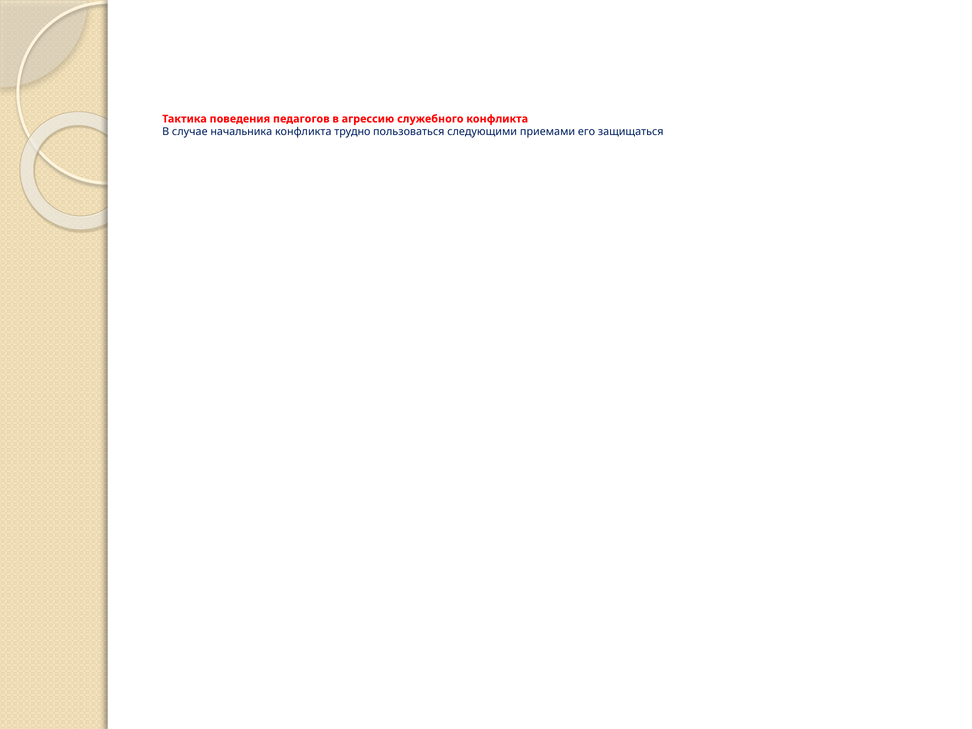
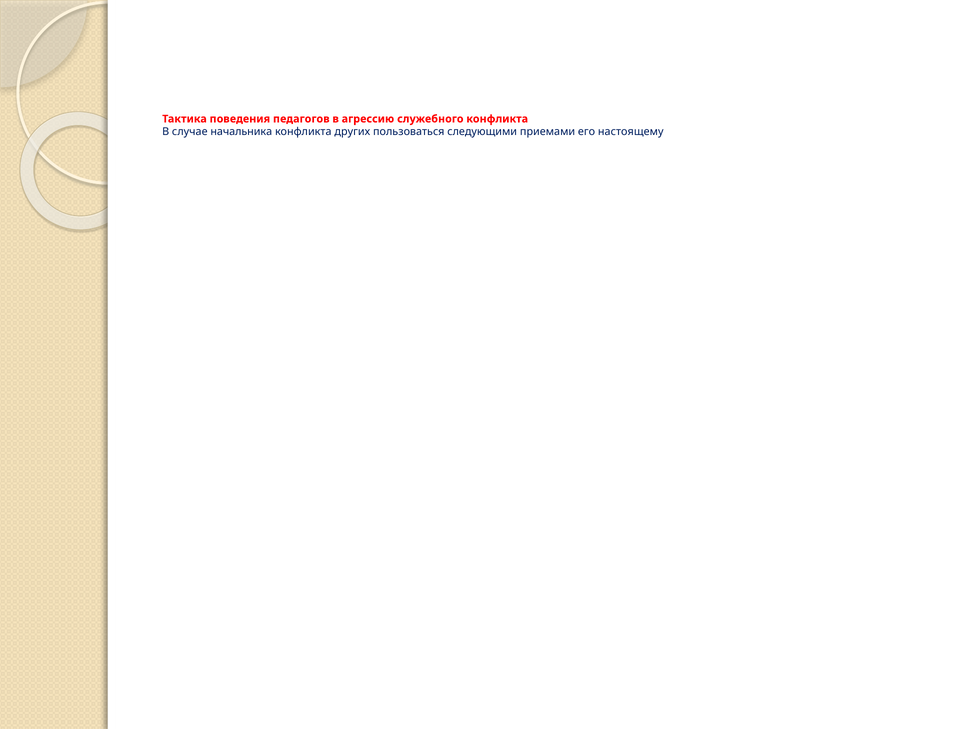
трудно: трудно -> других (352, 132)
защищаться: защищаться -> настоящему (631, 132)
